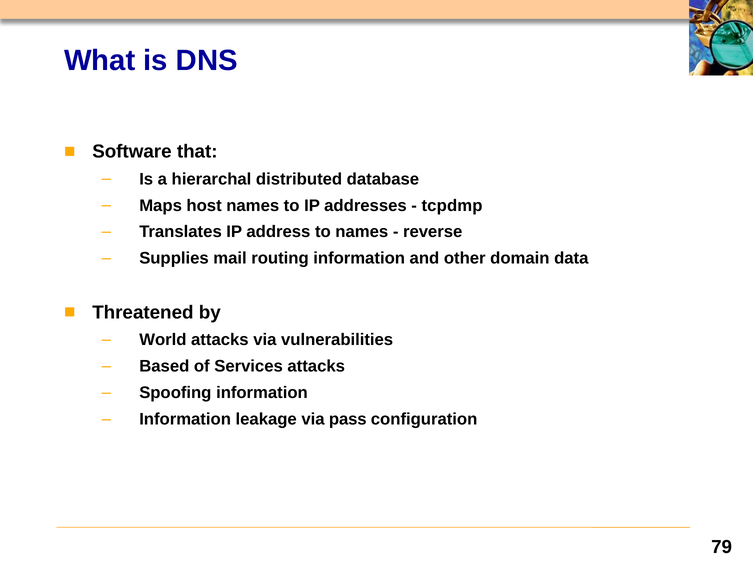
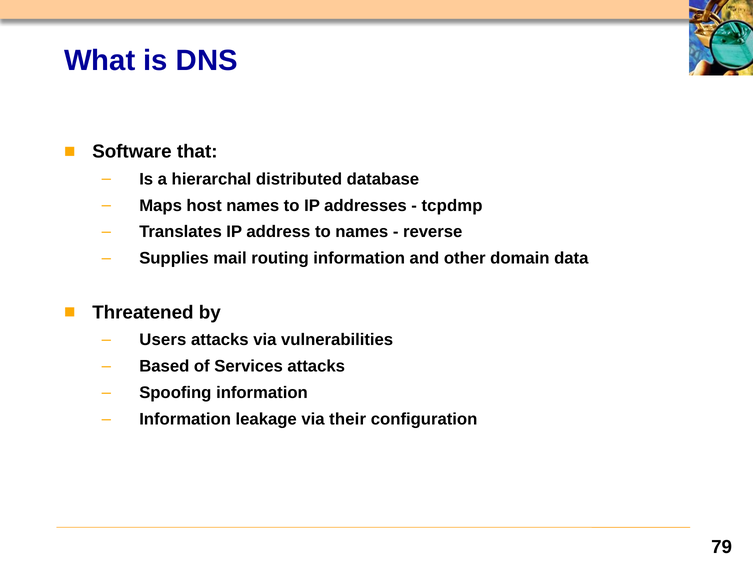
World: World -> Users (163, 340)
pass: pass -> their (348, 419)
